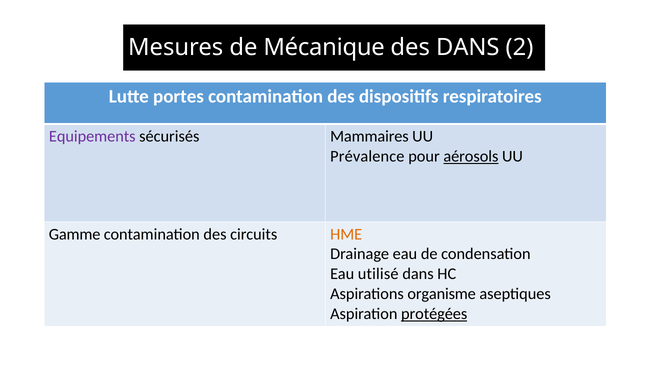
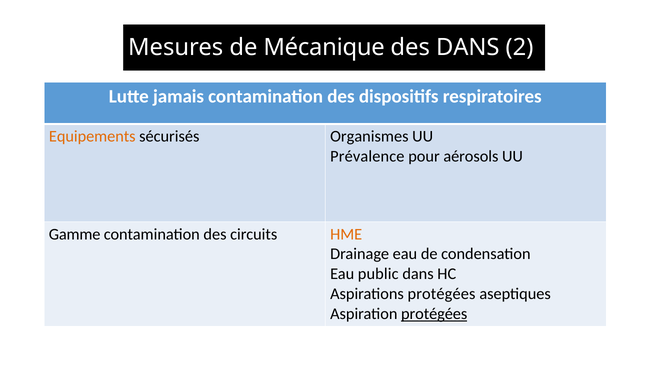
portes: portes -> jamais (179, 96)
Equipements colour: purple -> orange (92, 136)
Mammaires: Mammaires -> Organismes (369, 136)
aérosols underline: present -> none (471, 156)
utilisé: utilisé -> public (378, 274)
Aspirations organisme: organisme -> protégées (441, 294)
